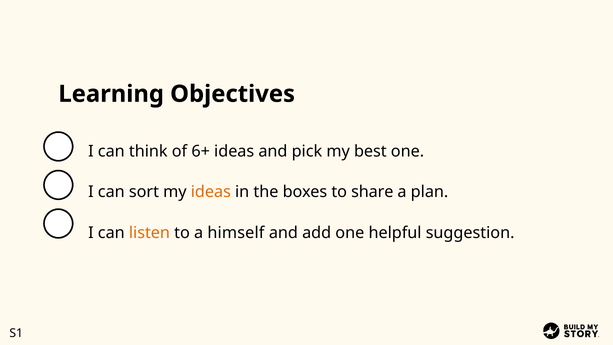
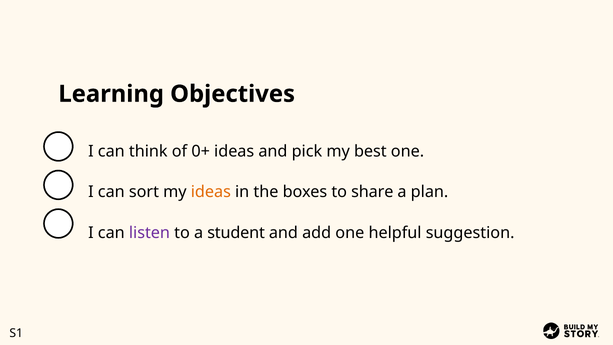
6+: 6+ -> 0+ (201, 151)
listen colour: orange -> purple (149, 233)
himself: himself -> student (236, 233)
